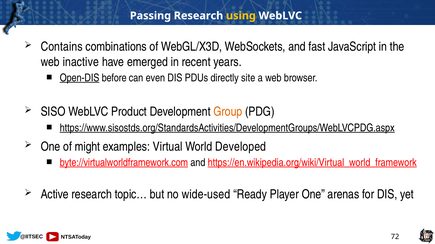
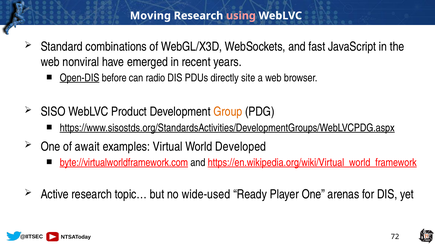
Passing: Passing -> Moving (150, 16)
using colour: yellow -> pink (241, 16)
Contains: Contains -> Standard (62, 47)
inactive: inactive -> nonviral (81, 62)
even: even -> radio (155, 78)
might: might -> await (87, 147)
